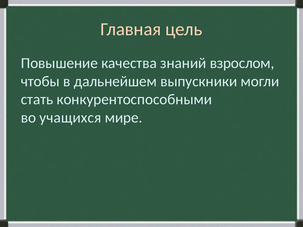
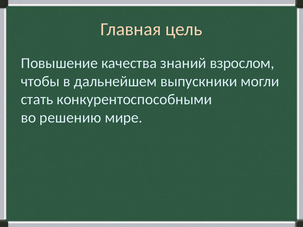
учащихся: учащихся -> решению (70, 118)
